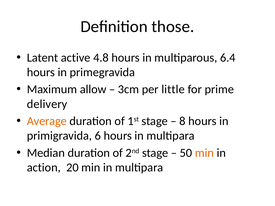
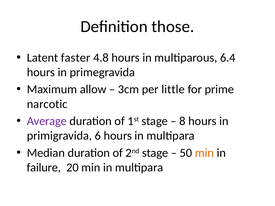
active: active -> faster (76, 58)
delivery: delivery -> narcotic (47, 104)
Average colour: orange -> purple (47, 121)
action: action -> failure (44, 168)
